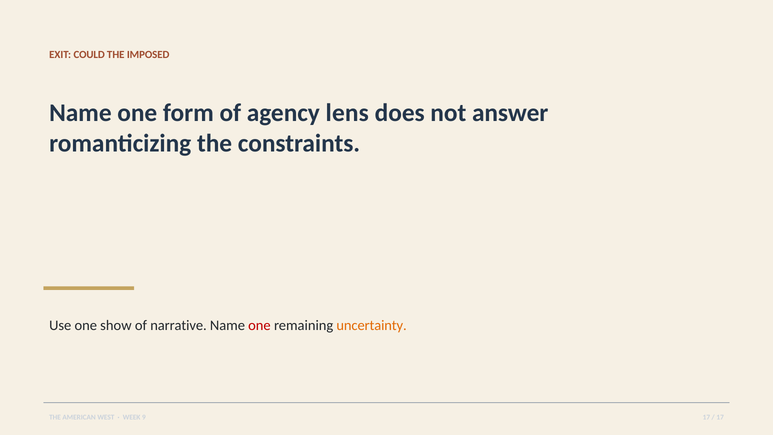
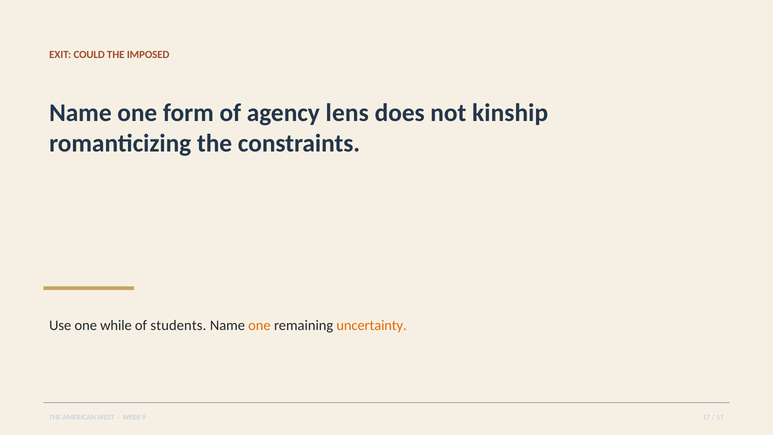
answer: answer -> kinship (510, 113)
show: show -> while (116, 325)
narrative: narrative -> students (178, 325)
one colour: red -> orange (259, 325)
